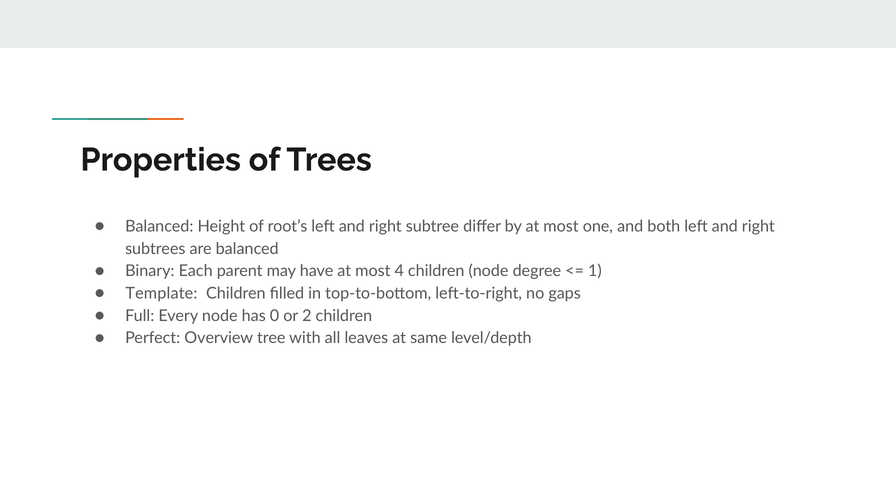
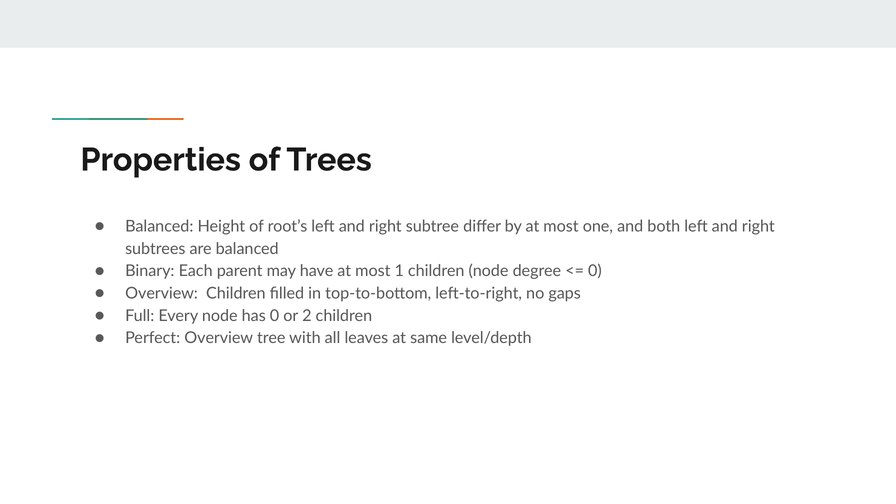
4: 4 -> 1 (399, 271)
1: 1 -> 0 (595, 271)
Template: Template -> Overview (162, 293)
